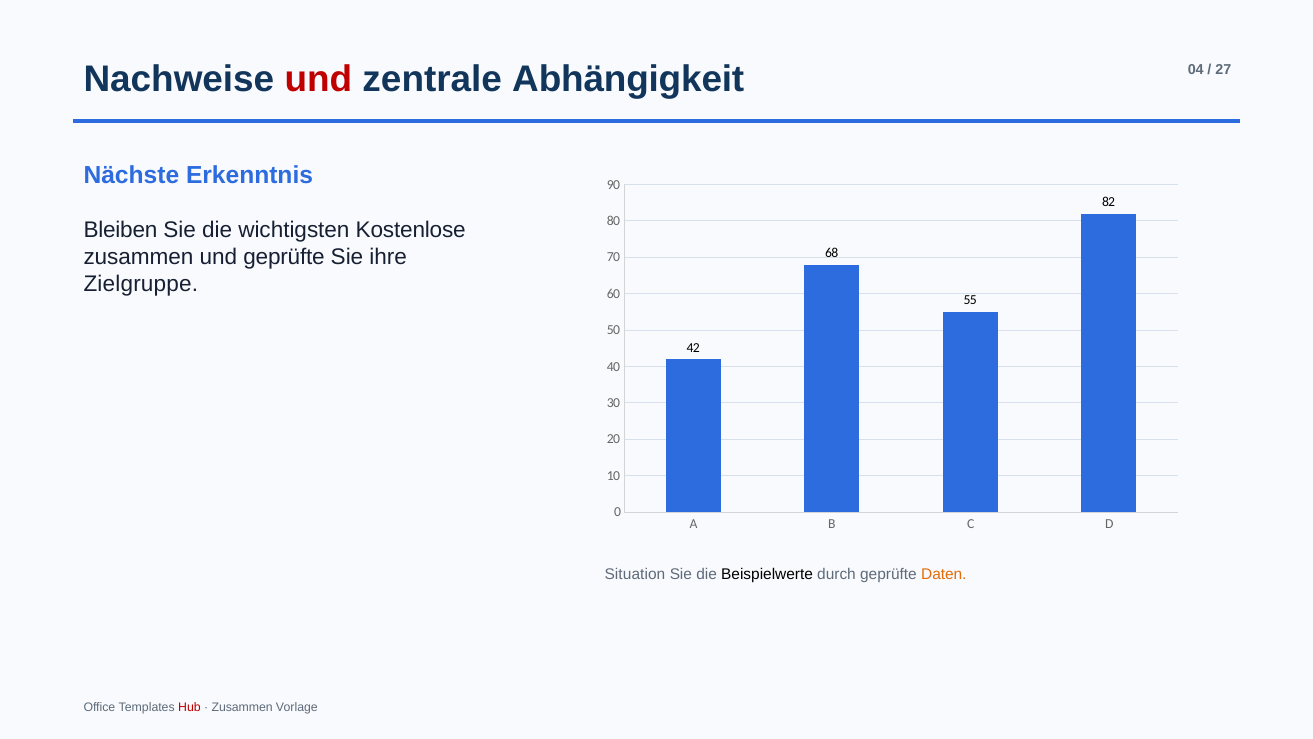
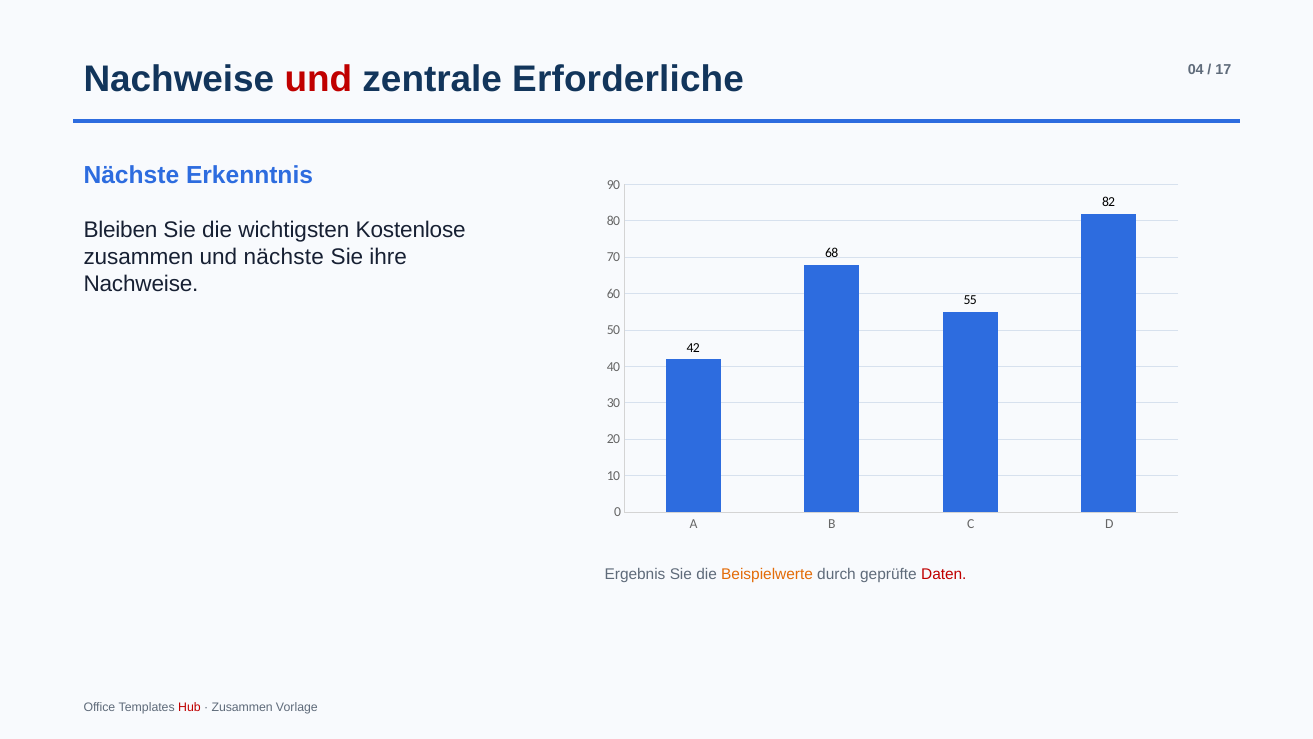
Abhängigkeit: Abhängigkeit -> Erforderliche (628, 79)
27: 27 -> 17 (1223, 70)
und geprüfte: geprüfte -> nächste (284, 257)
Zielgruppe: Zielgruppe -> Nachweise (141, 284)
Situation: Situation -> Ergebnis (635, 574)
Beispielwerte colour: black -> orange (767, 574)
Daten colour: orange -> red (944, 574)
